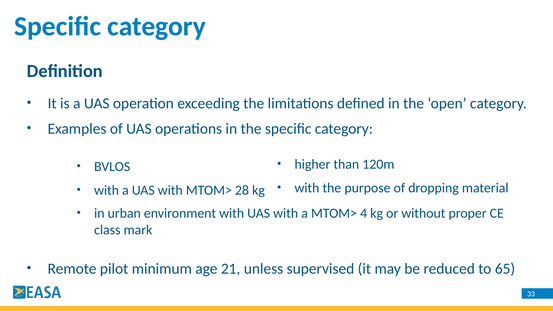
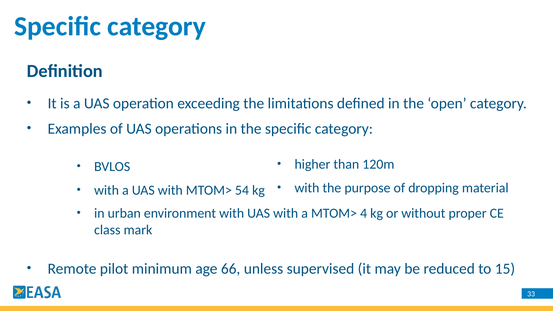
28: 28 -> 54 (242, 190)
21: 21 -> 66 (231, 269)
65: 65 -> 15 (505, 269)
